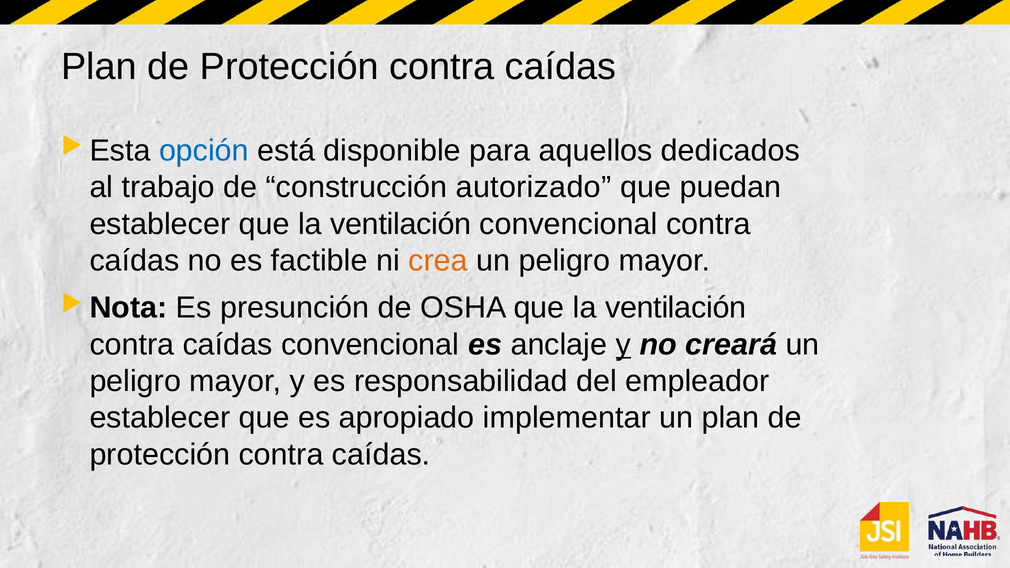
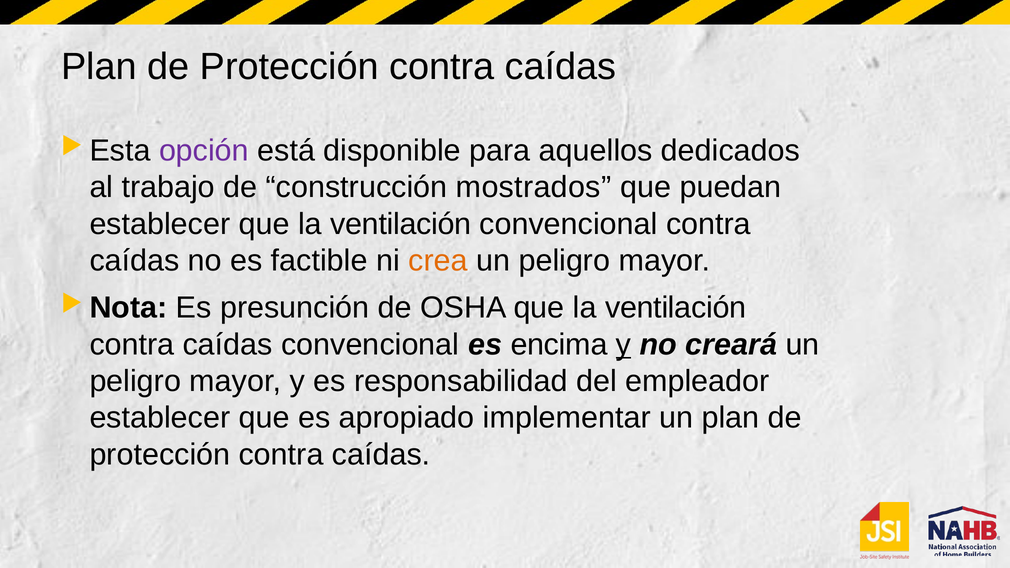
opción colour: blue -> purple (204, 151)
autorizado: autorizado -> mostrados (534, 187)
anclaje: anclaje -> encima (559, 345)
